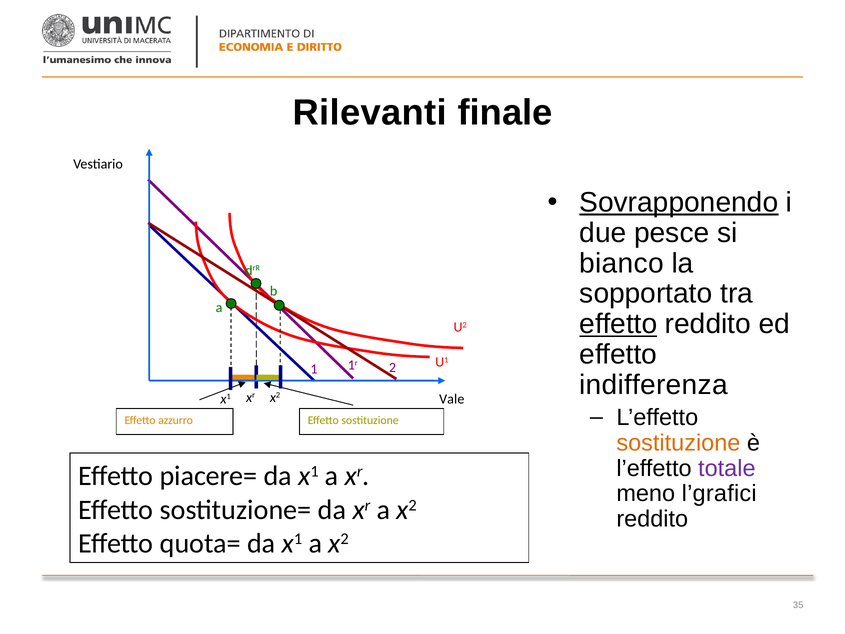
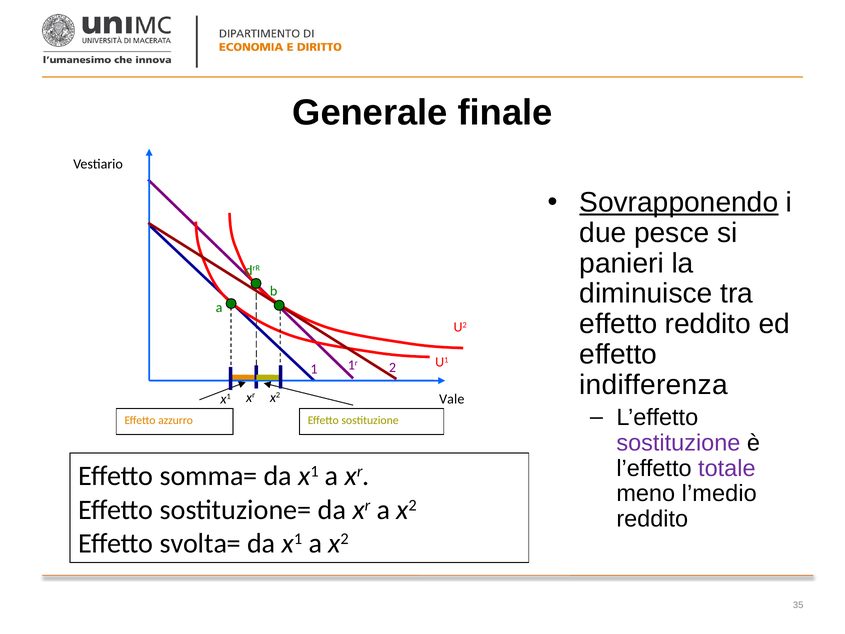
Rilevanti: Rilevanti -> Generale (370, 113)
bianco: bianco -> panieri (622, 263)
sopportato: sopportato -> diminuisce (646, 294)
effetto underline: present -> none (618, 324)
sostituzione colour: orange -> purple (678, 443)
piacere=: piacere= -> somma= (209, 476)
l’grafici: l’grafici -> l’medio (719, 493)
quota=: quota= -> svolta= (200, 543)
